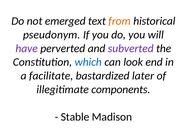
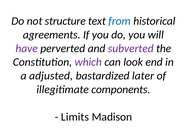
emerged: emerged -> structure (65, 21)
from colour: orange -> blue (120, 21)
pseudonym: pseudonym -> agreements (52, 35)
which colour: blue -> purple (88, 62)
facilitate: facilitate -> adjusted (51, 76)
Stable: Stable -> Limits (75, 117)
